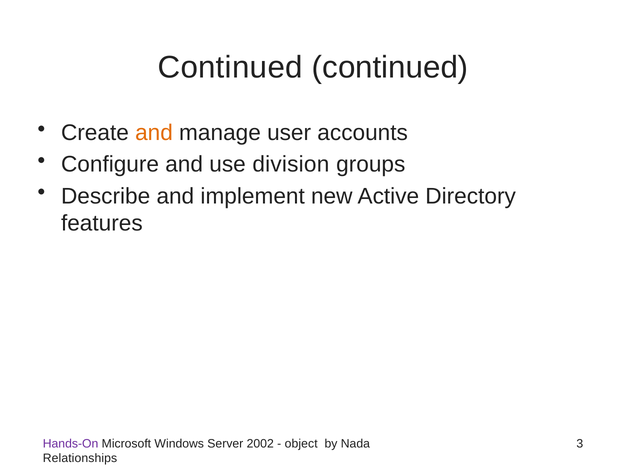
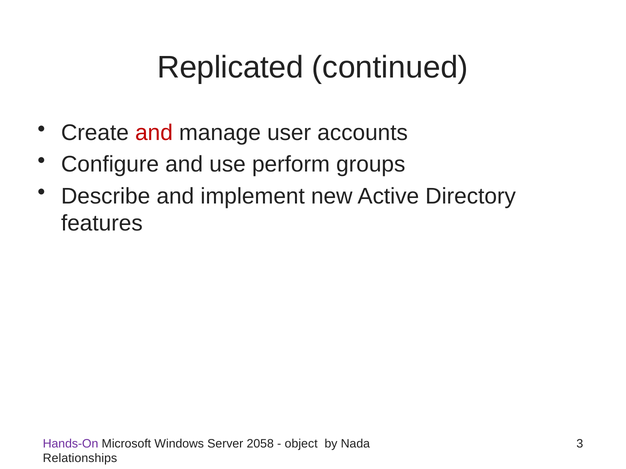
Continued: Continued -> Replicated (230, 67)
and colour: orange -> red (154, 133)
division: division -> perform (291, 165)
2002: 2002 -> 2058 (260, 444)
